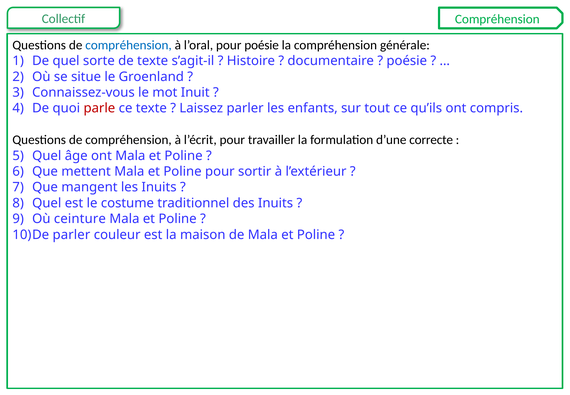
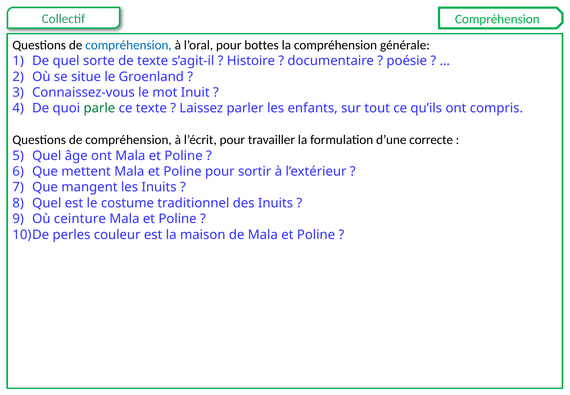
pour poésie: poésie -> bottes (262, 45)
parle colour: red -> green (99, 108)
parler: parler -> perles (72, 235)
